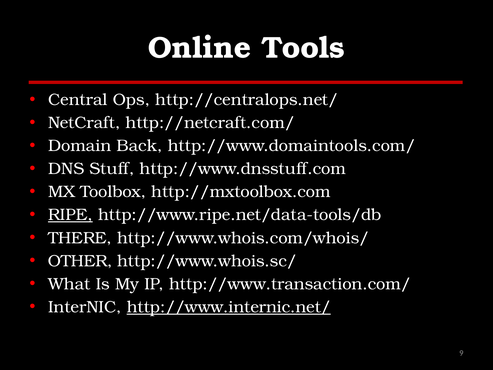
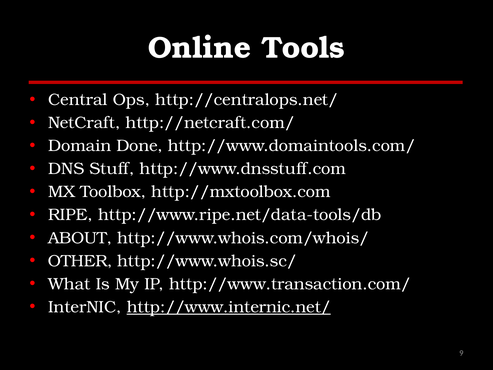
Back: Back -> Done (140, 146)
RIPE underline: present -> none (70, 215)
THERE: THERE -> ABOUT (80, 238)
